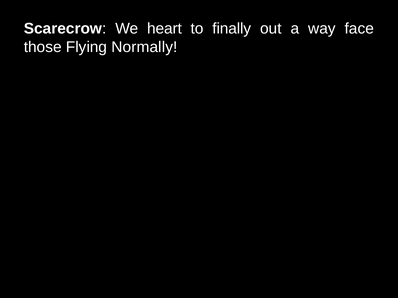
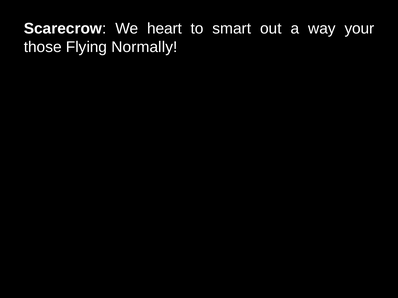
finally: finally -> smart (232, 29)
face: face -> your (359, 29)
